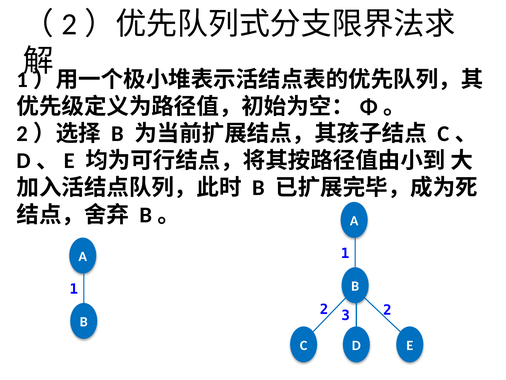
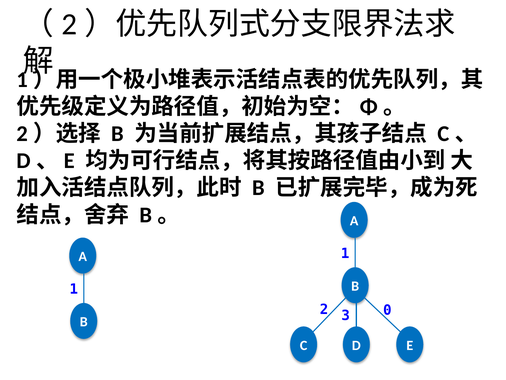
3 2: 2 -> 0 (387, 310)
